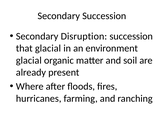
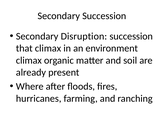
that glacial: glacial -> climax (48, 48)
glacial: glacial -> climax (29, 60)
